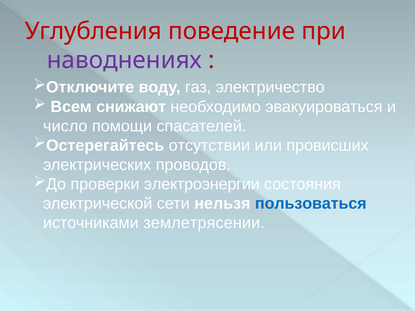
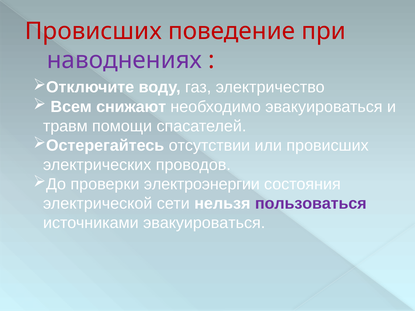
Углубления: Углубления -> Провисших (93, 31)
число: число -> травм (65, 126)
пользоваться colour: blue -> purple (311, 204)
источниками землетрясении: землетрясении -> эвакуироваться (204, 223)
